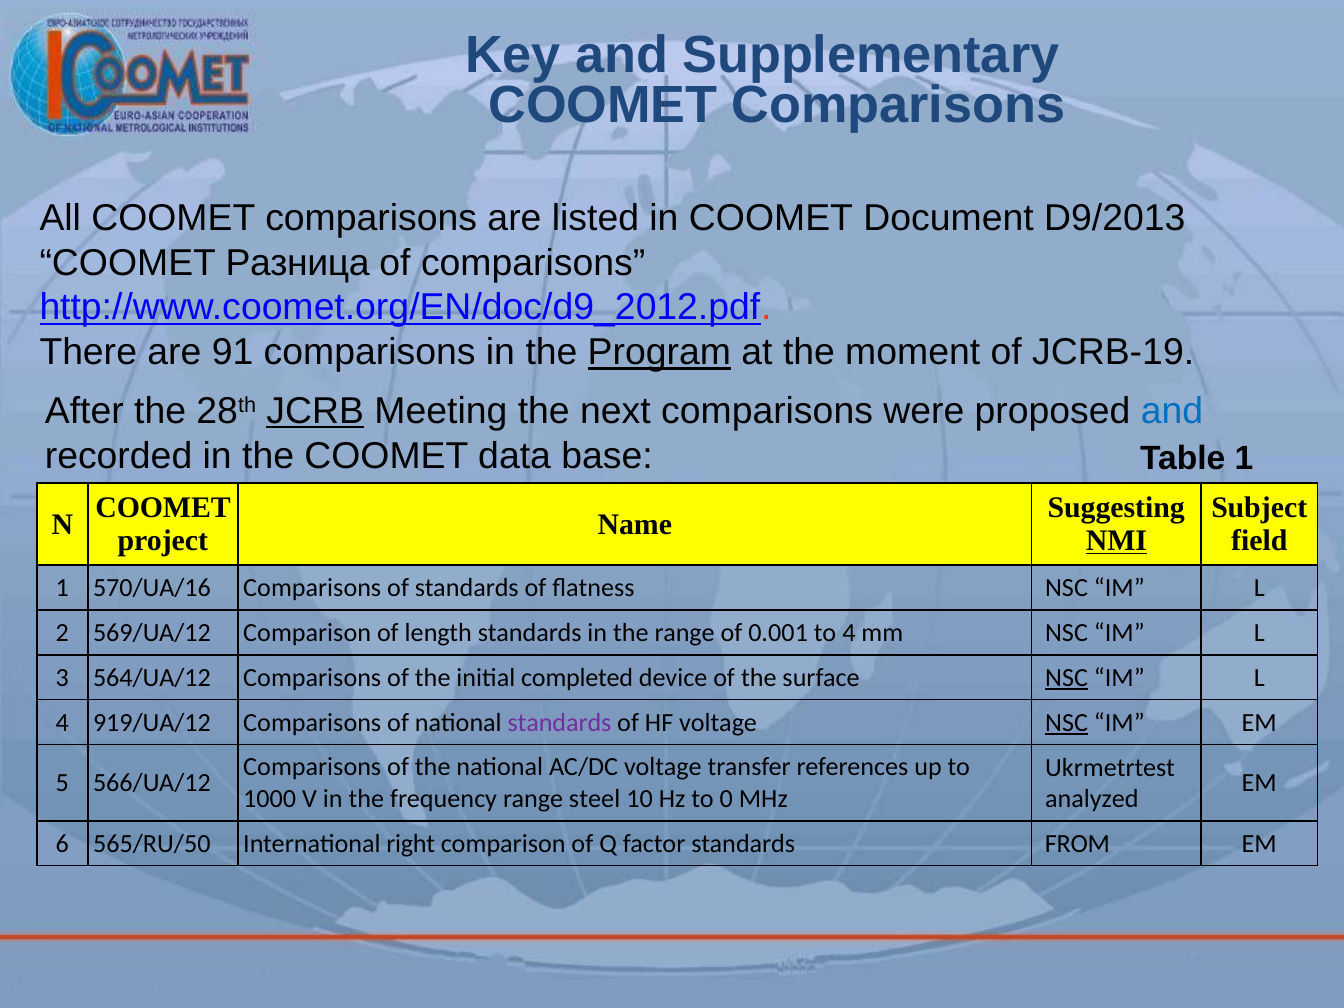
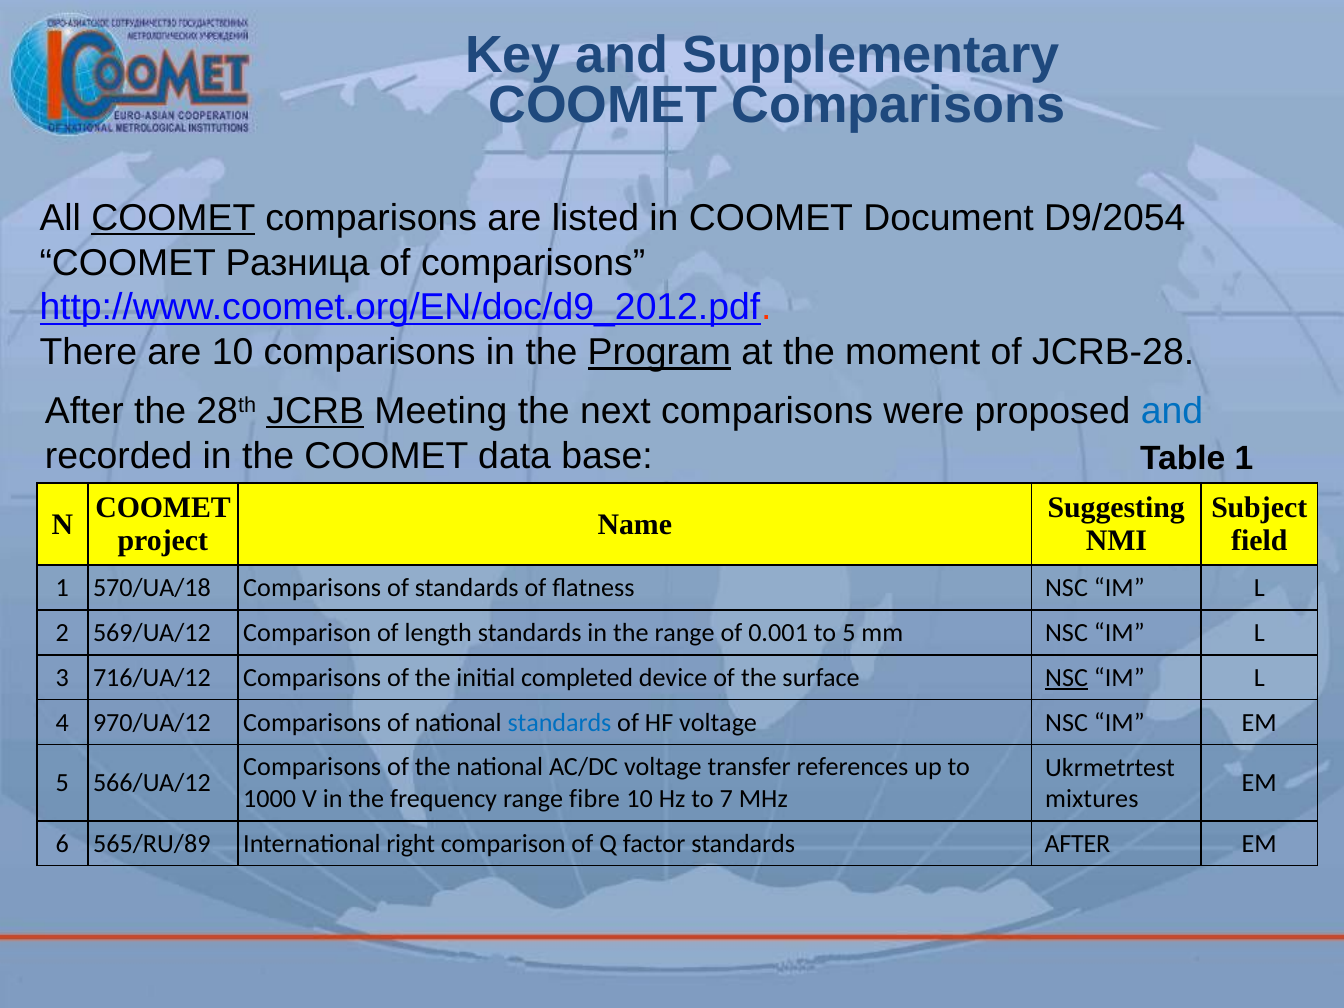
COOMET underline: none -> present (173, 218)
D9/2013: D9/2013 -> D9/2054 (1115, 218)
are 91: 91 -> 10 (233, 352)
JCRB-19: JCRB-19 -> JCRB-28 (1113, 352)
NMI underline: present -> none (1116, 541)
570/UA/16: 570/UA/16 -> 570/UA/18 (152, 588)
to 4: 4 -> 5 (849, 633)
564/UA/12: 564/UA/12 -> 716/UA/12 (152, 678)
919/UA/12: 919/UA/12 -> 970/UA/12 (152, 722)
standards colour: purple -> blue (559, 722)
NSC underline: present -> none (1067, 723)
steel: steel -> fibre (595, 799)
0: 0 -> 7 (726, 799)
analyzed: analyzed -> mixtures (1092, 799)
565/RU/50: 565/RU/50 -> 565/RU/89 (152, 844)
standards FROM: FROM -> AFTER (1077, 844)
